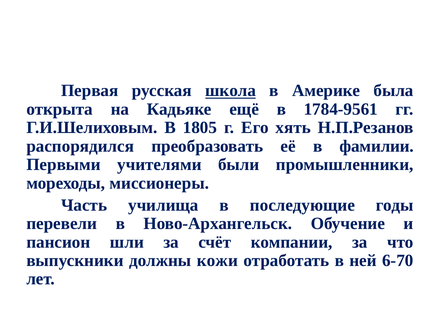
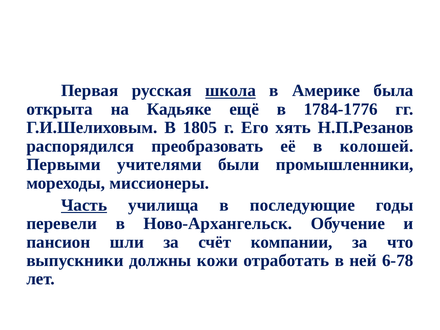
1784-9561: 1784-9561 -> 1784-1776 (341, 109)
фамилии: фамилии -> колошей (377, 146)
Часть underline: none -> present (84, 205)
6-70: 6-70 -> 6-78 (398, 261)
